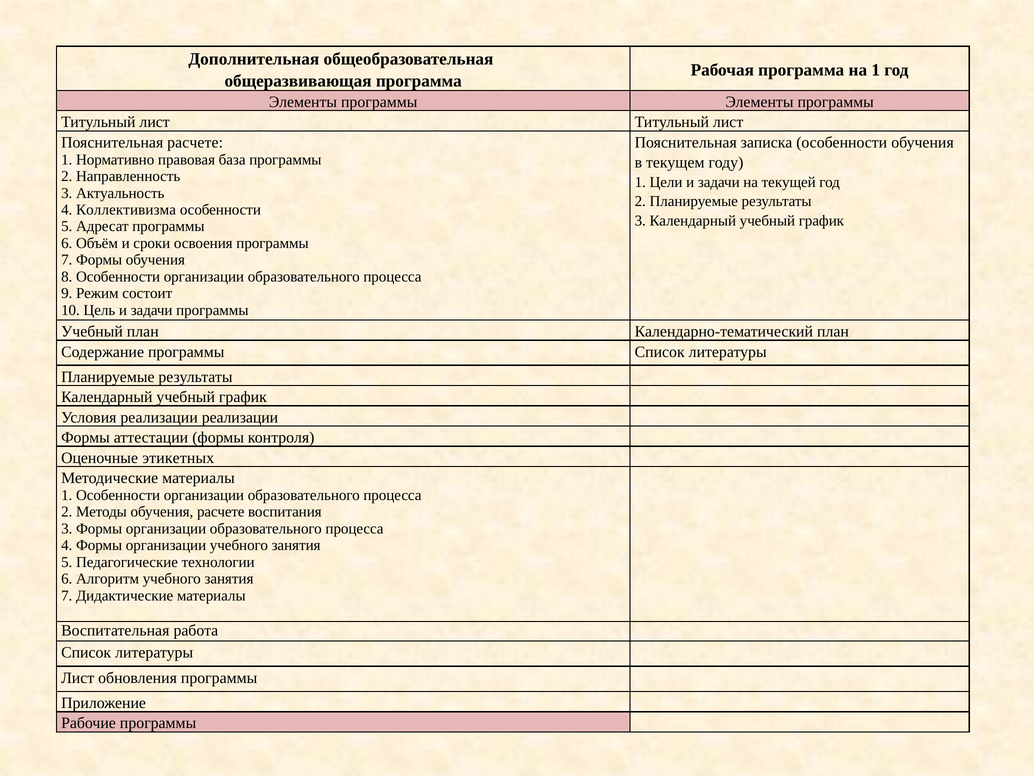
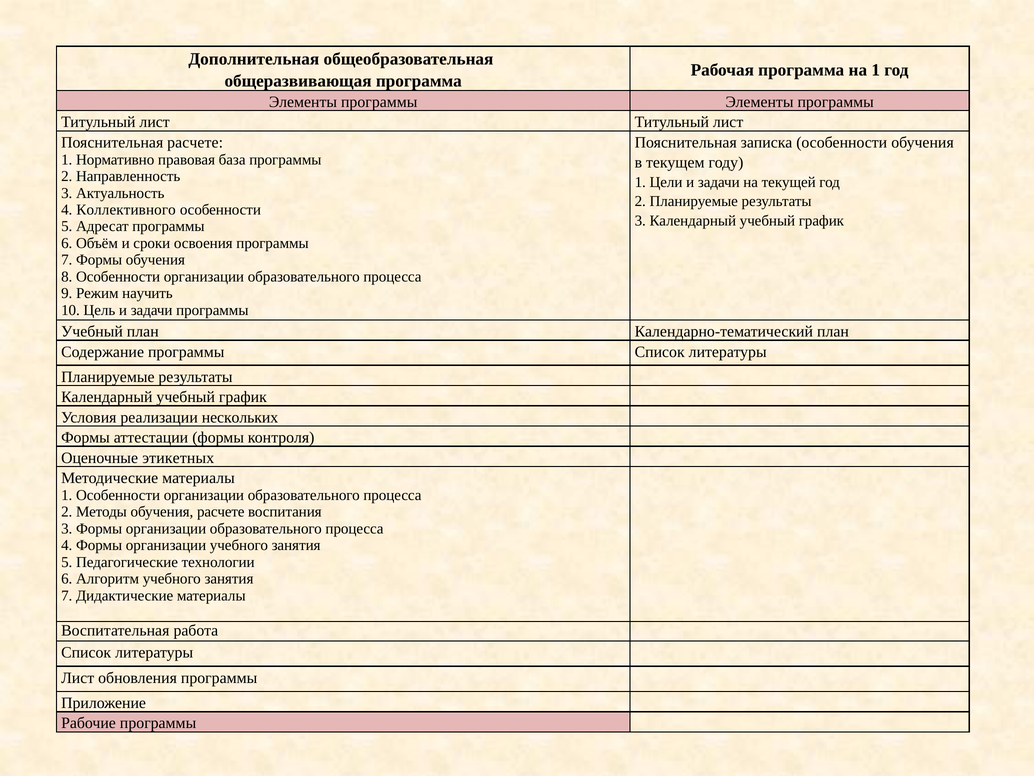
Коллективизма: Коллективизма -> Коллективного (126, 210)
состоит: состоит -> научить (147, 293)
реализации реализации: реализации -> нескольких (240, 417)
